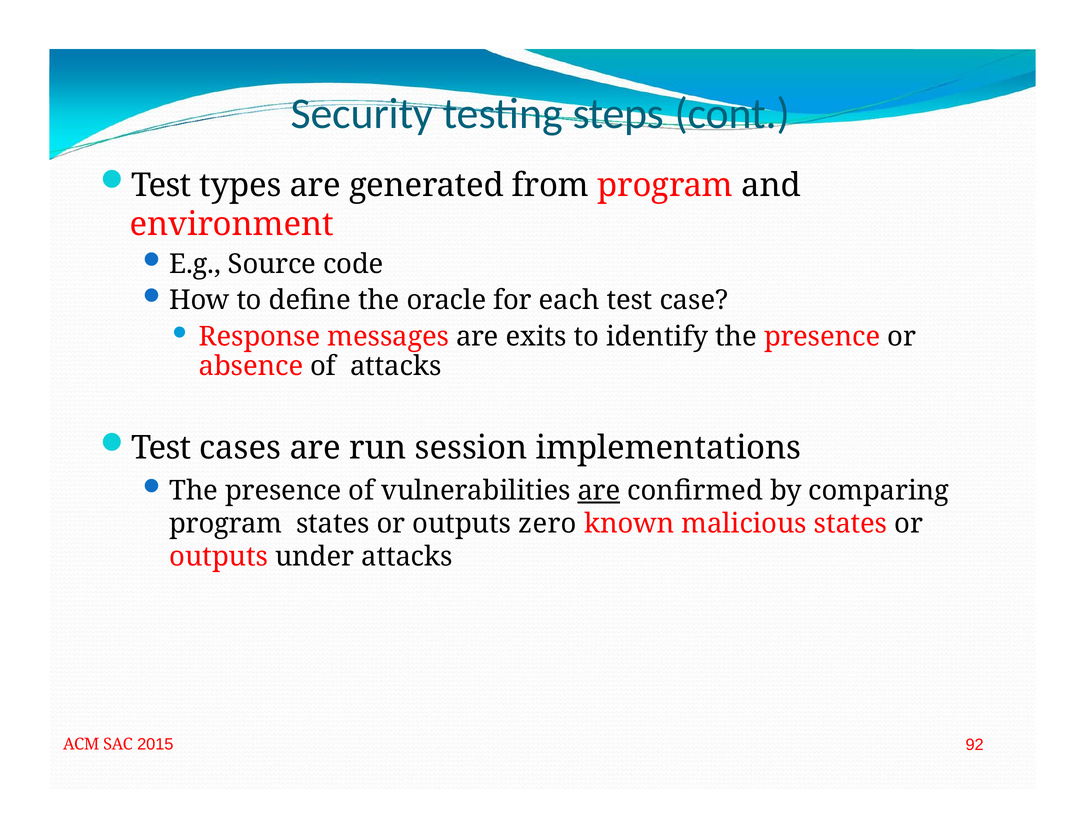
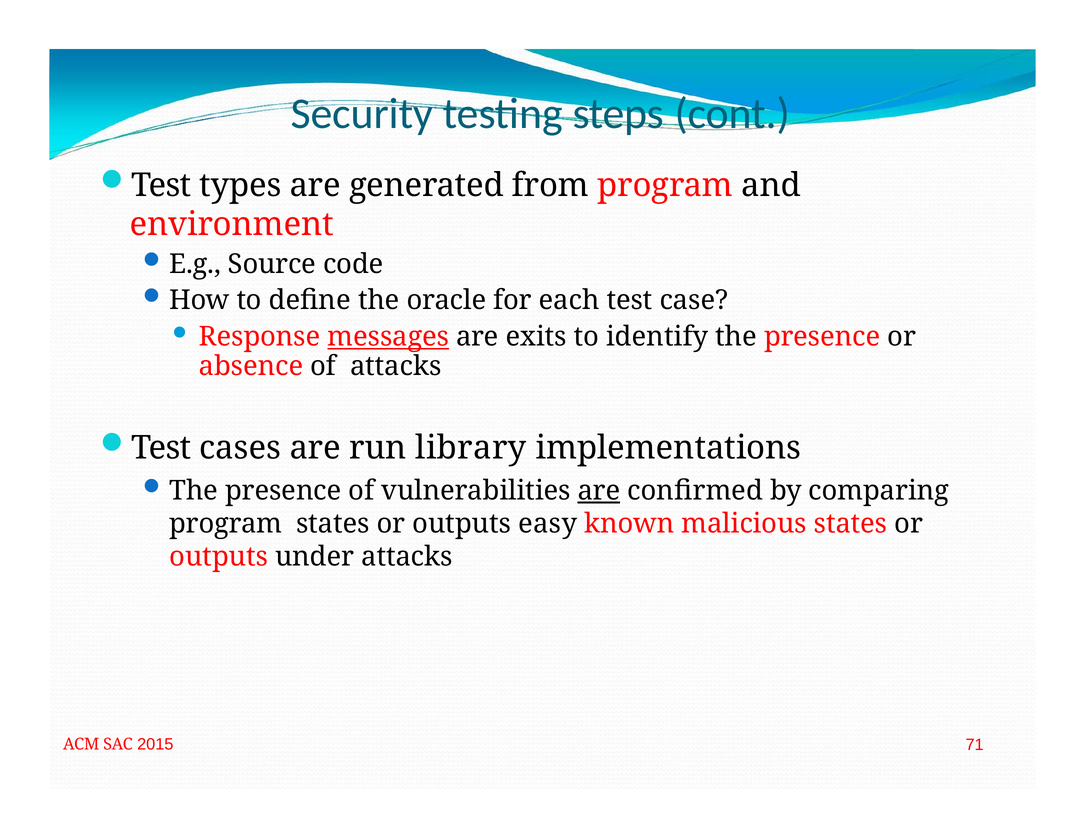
messages underline: none -> present (388, 337)
session: session -> library (471, 448)
zero: zero -> easy (548, 524)
92: 92 -> 71 (975, 745)
